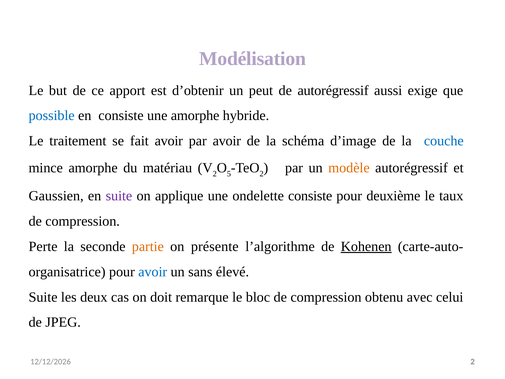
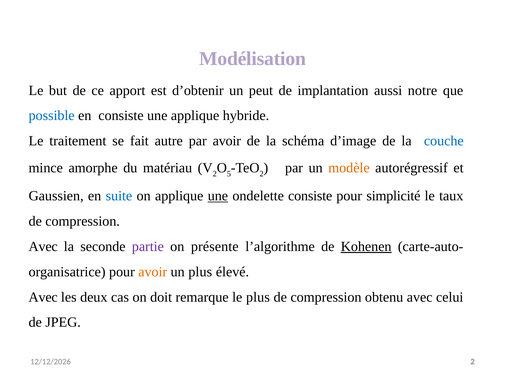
de autorégressif: autorégressif -> implantation (333, 90)
exige: exige -> notre (423, 90)
une amorphe: amorphe -> applique (195, 116)
fait avoir: avoir -> autre (169, 141)
suite colour: purple -> blue (119, 196)
une underline: none -> present (218, 196)
deuxième: deuxième -> simplicité (393, 196)
Perte: Perte -> Avec (43, 246)
partie colour: orange -> purple (148, 246)
avoir colour: blue -> orange (153, 272)
un sans: sans -> plus (200, 272)
Suite: Suite -> Avec (43, 297)
le bloc: bloc -> plus (258, 297)
